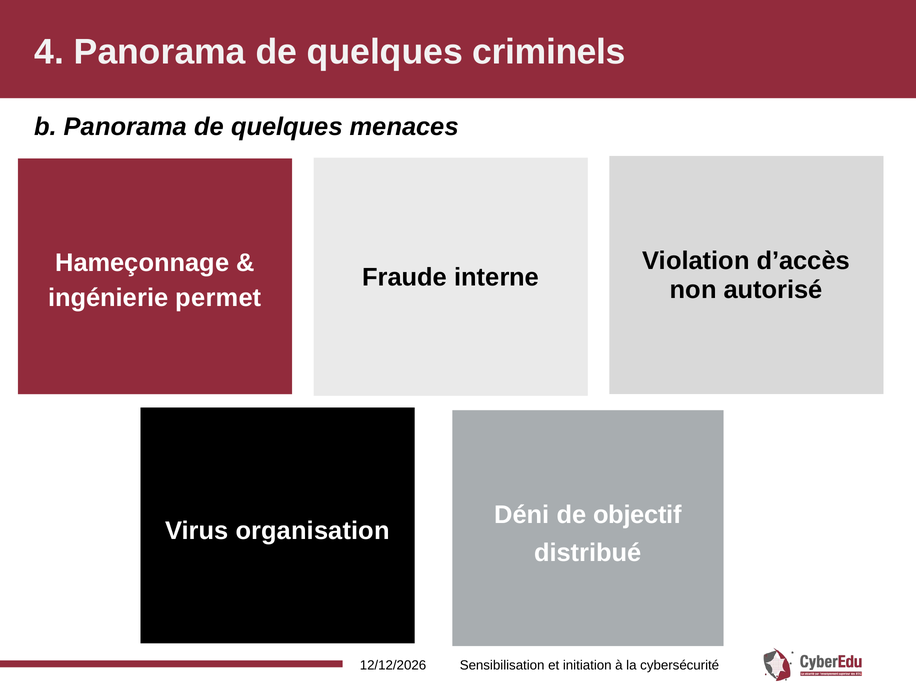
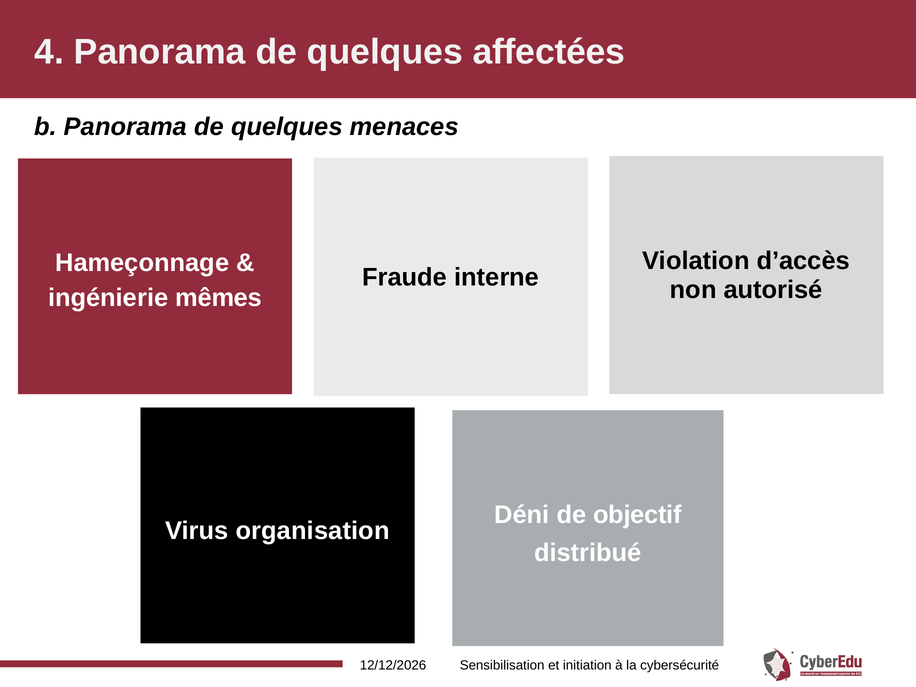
criminels: criminels -> affectées (549, 52)
permet: permet -> mêmes (219, 298)
